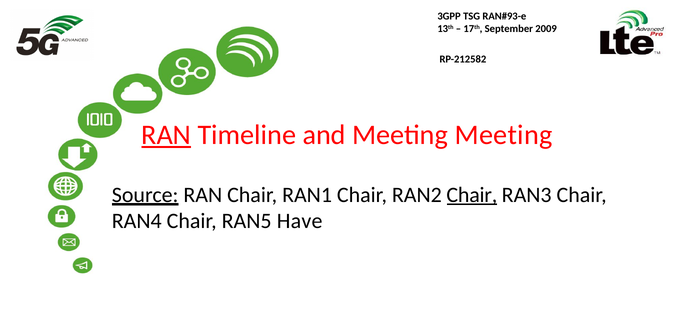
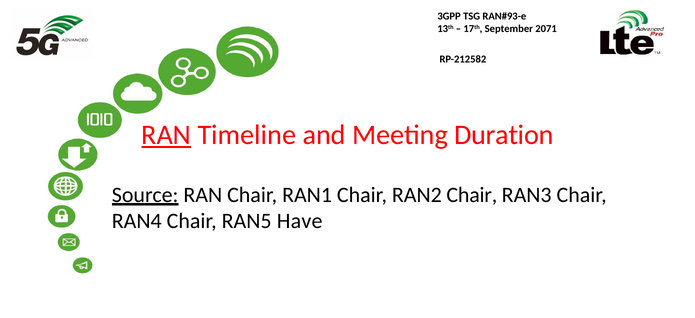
2009: 2009 -> 2071 (546, 29)
Meeting Meeting: Meeting -> Duration (504, 135)
Chair underline: present -> none (472, 195)
